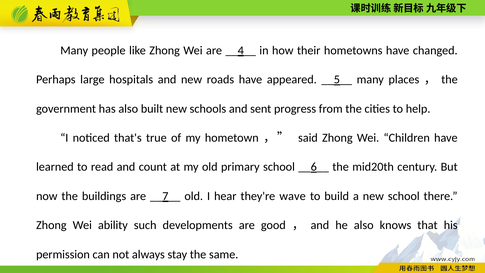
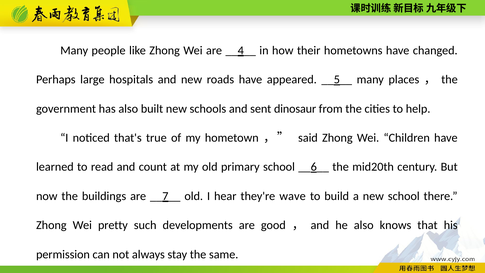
progress: progress -> dinosaur (295, 109)
ability: ability -> pretty (113, 225)
